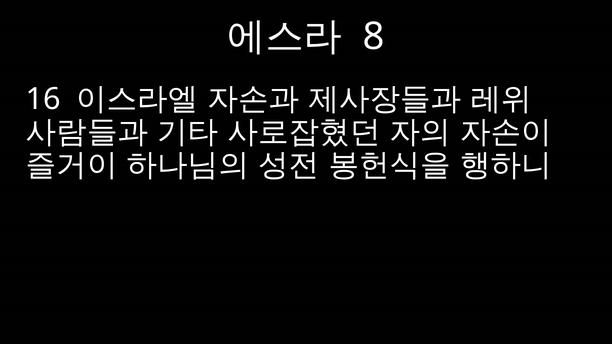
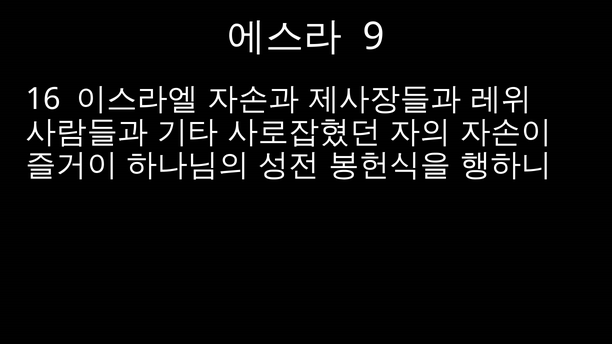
8: 8 -> 9 (374, 37)
